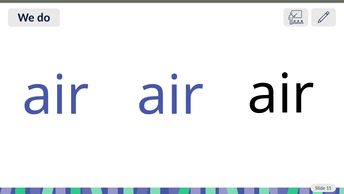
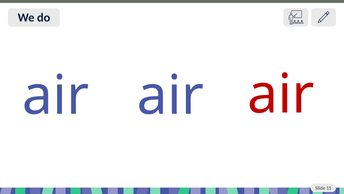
air colour: black -> red (281, 94)
